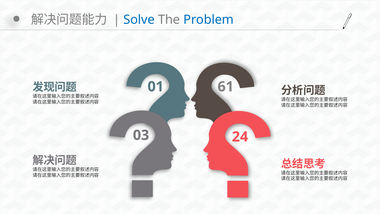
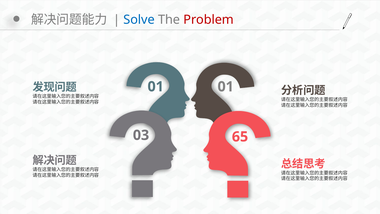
Problem colour: blue -> red (209, 20)
01 61: 61 -> 01 (226, 87)
24: 24 -> 65 (240, 137)
